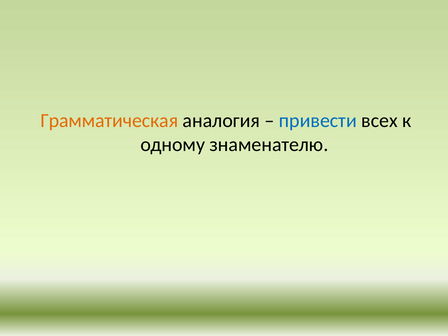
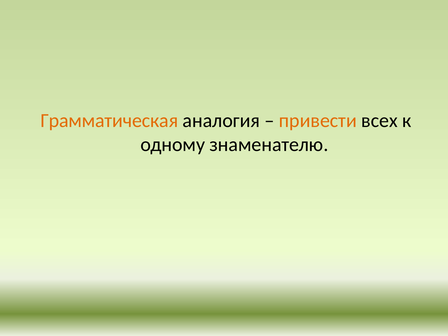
привести colour: blue -> orange (318, 121)
